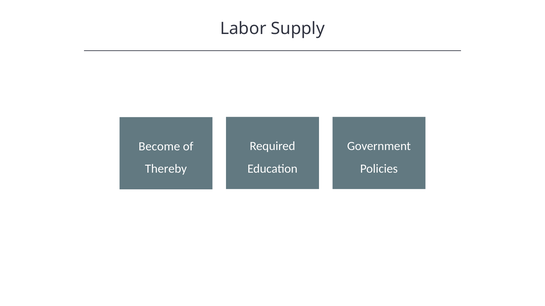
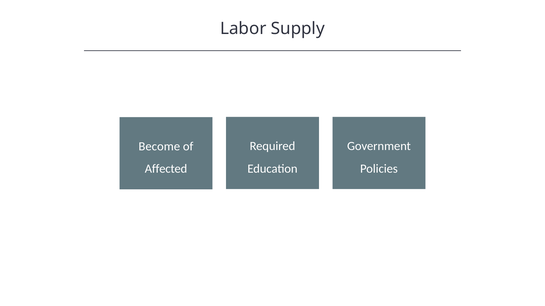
Thereby: Thereby -> Affected (166, 169)
